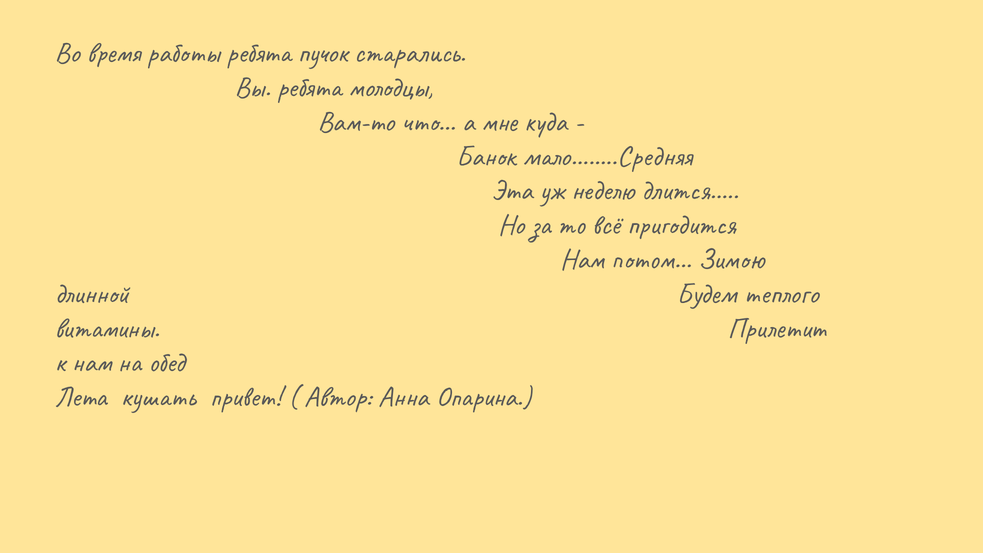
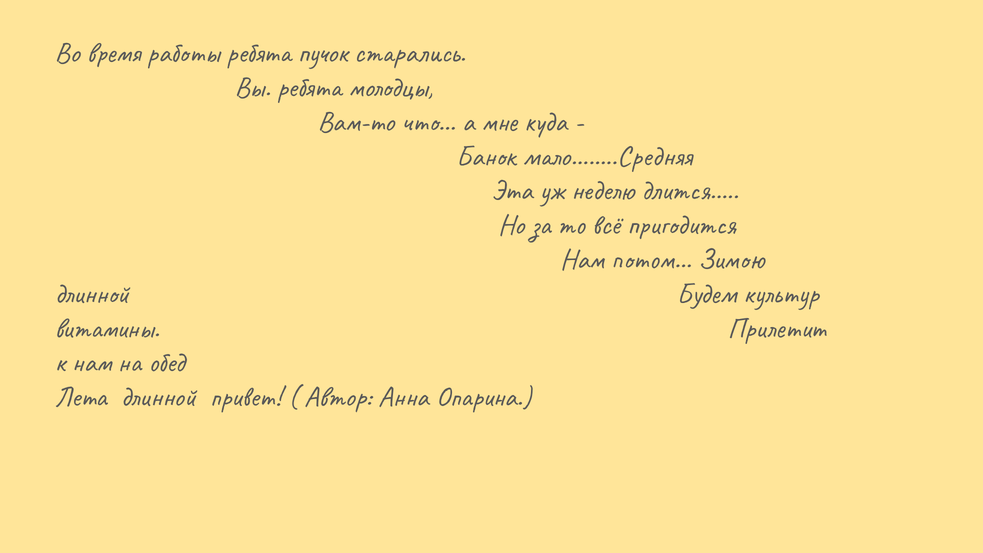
теплого: теплого -> культур (781, 294)
Лета кушать: кушать -> длинной (158, 397)
